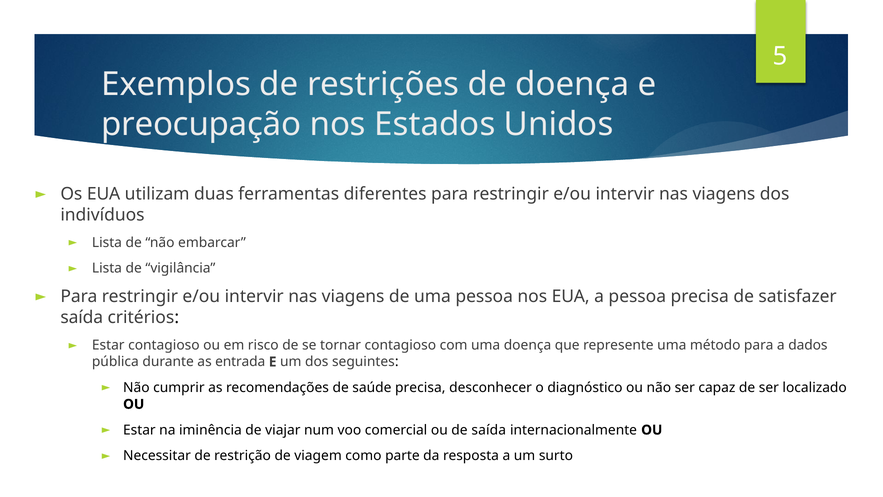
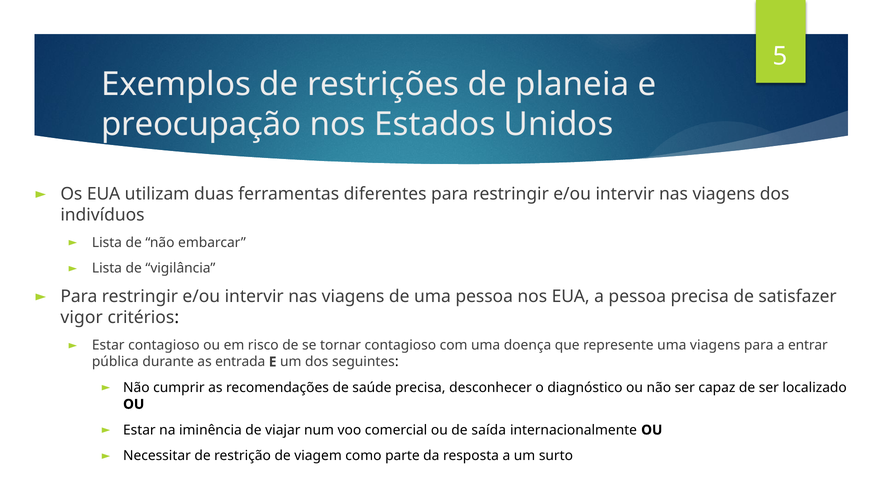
de doença: doença -> planeia (572, 84)
saída: saída -> vigor (82, 317)
uma método: método -> viagens (715, 345)
dados: dados -> entrar (808, 345)
